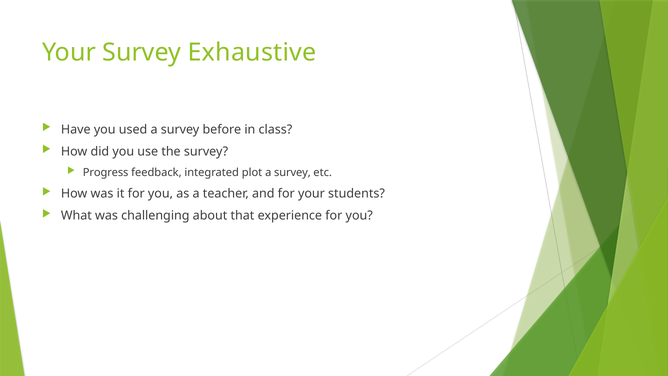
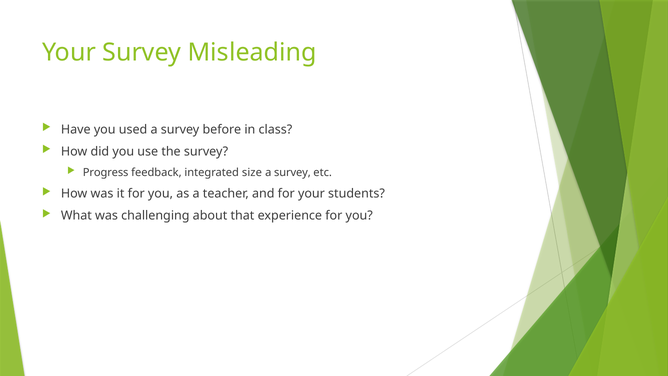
Exhaustive: Exhaustive -> Misleading (252, 53)
plot: plot -> size (252, 172)
